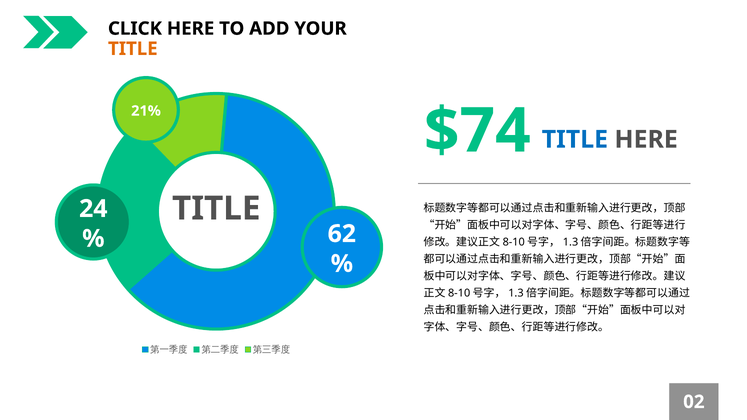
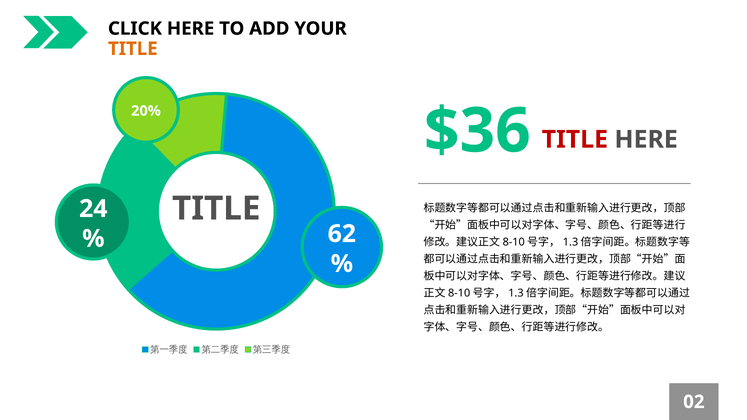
21%: 21% -> 20% (146, 111)
$74: $74 -> $36 (477, 131)
TITLE colour: blue -> red (575, 140)
